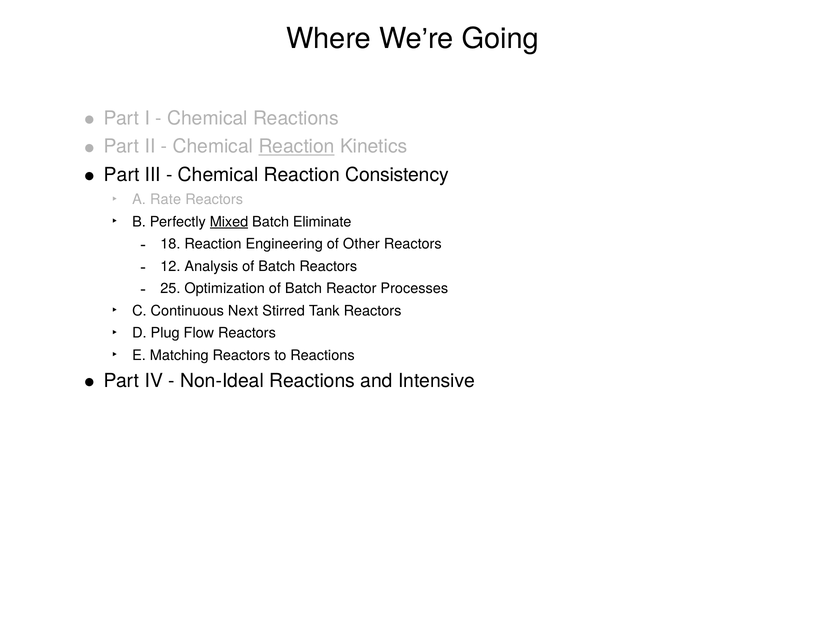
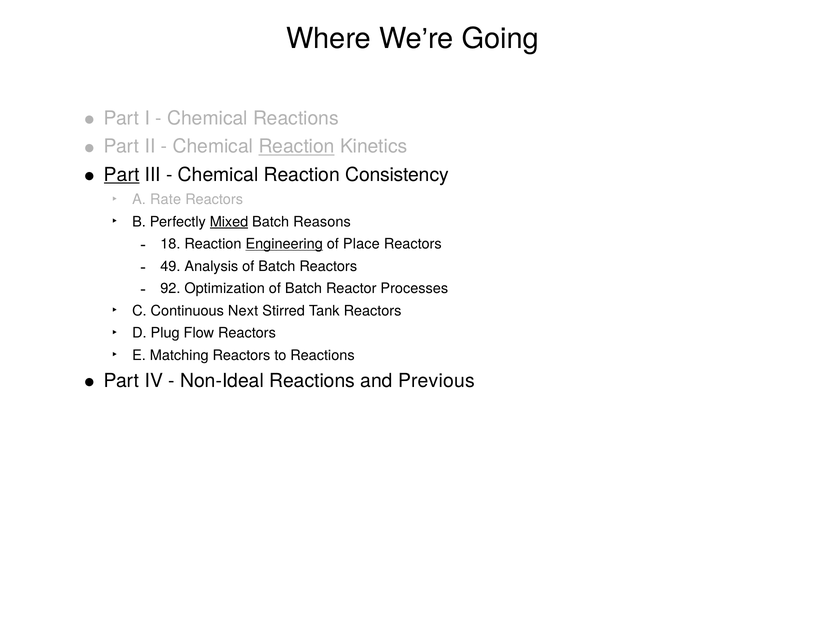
Part underline: none -> present (122, 175)
Eliminate: Eliminate -> Reasons (322, 222)
Engineering underline: none -> present (284, 244)
Other: Other -> Place (361, 244)
12: 12 -> 49 (170, 266)
25: 25 -> 92 (170, 288)
Intensive: Intensive -> Previous (436, 381)
